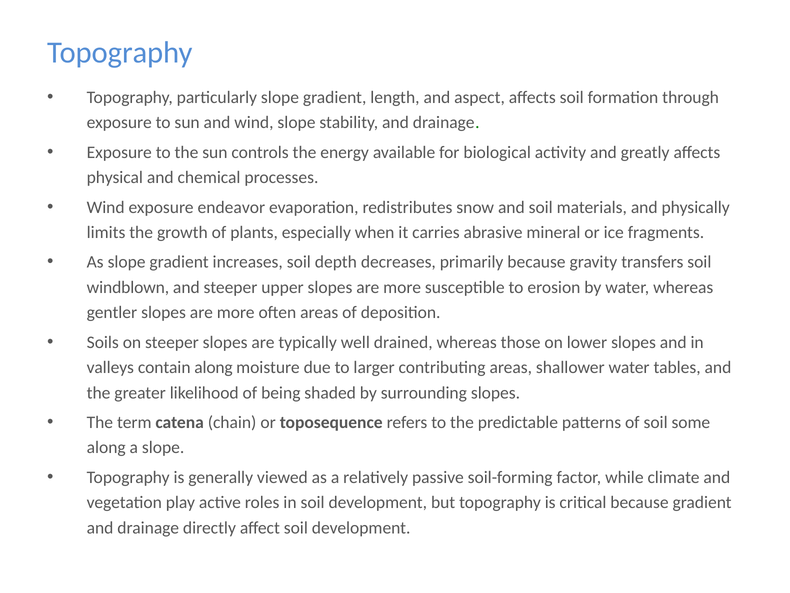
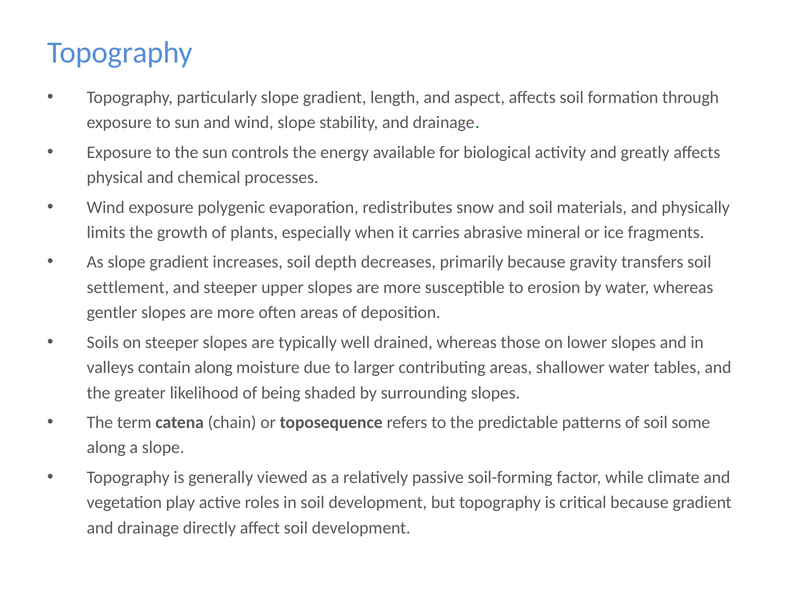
endeavor: endeavor -> polygenic (231, 207)
windblown: windblown -> settlement (128, 287)
